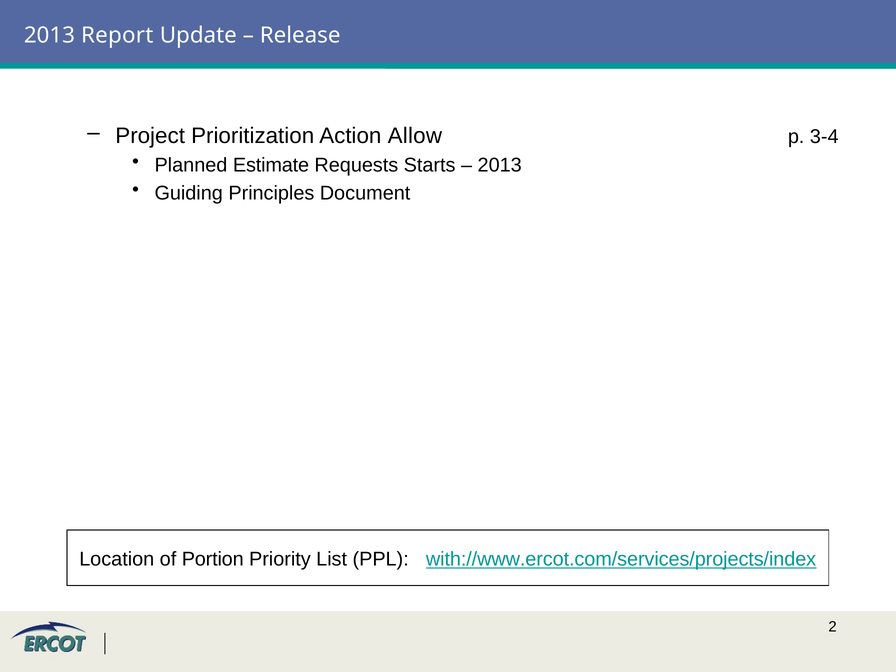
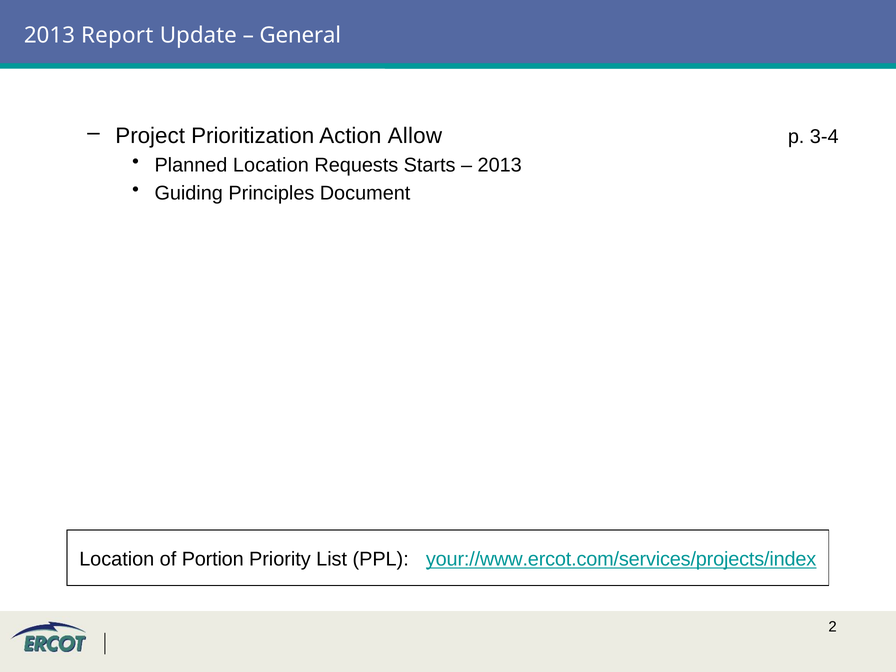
Release: Release -> General (300, 35)
Planned Estimate: Estimate -> Location (271, 165)
with://www.ercot.com/services/projects/index: with://www.ercot.com/services/projects/index -> your://www.ercot.com/services/projects/index (621, 559)
